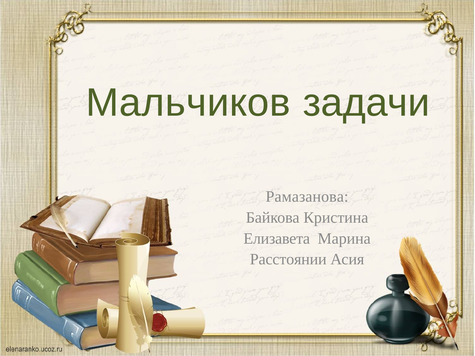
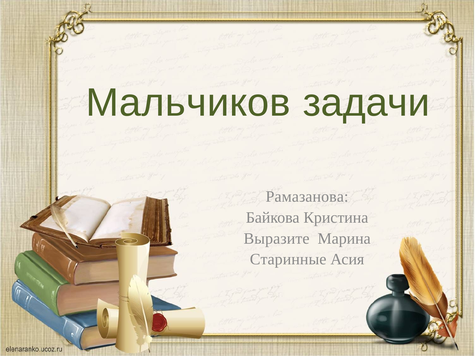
Елизавета: Елизавета -> Выразите (277, 239)
Расстоянии: Расстоянии -> Старинные (288, 260)
